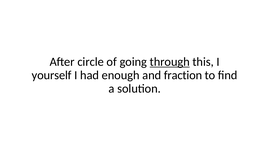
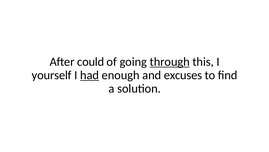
circle: circle -> could (91, 62)
had underline: none -> present (90, 75)
fraction: fraction -> excuses (183, 75)
